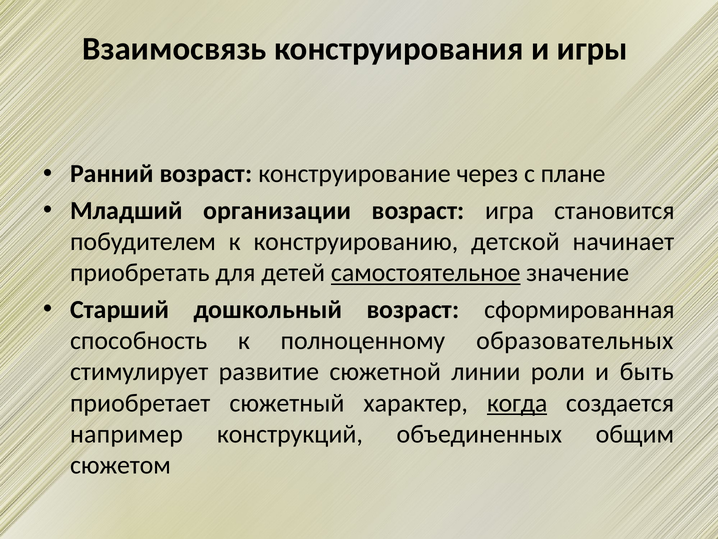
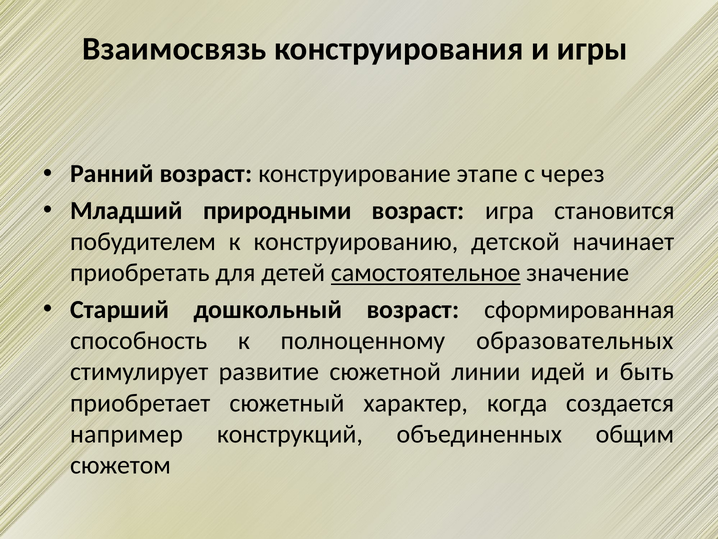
через: через -> этапе (487, 174)
плане: плане -> через (573, 174)
организации: организации -> природными (277, 210)
роли: роли -> идей (558, 372)
когда underline: present -> none (517, 403)
